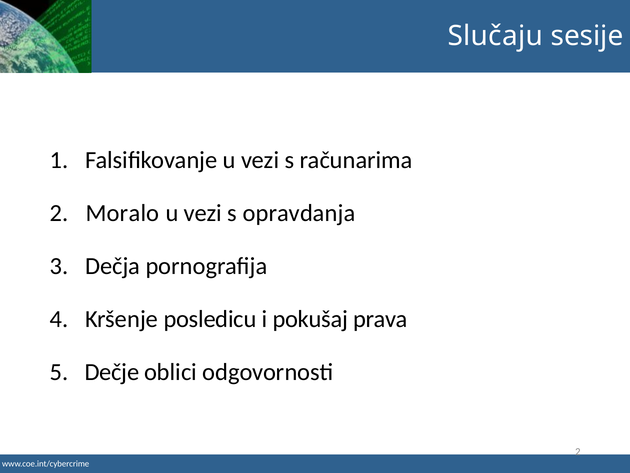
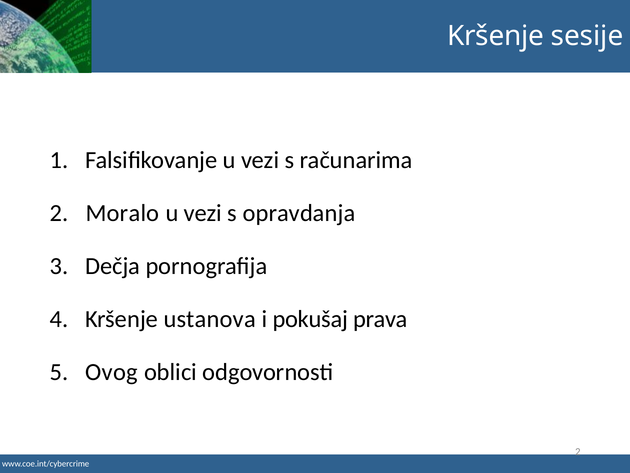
Slučaju: Slučaju -> Kršenje (496, 36)
posledicu: posledicu -> ustanova (210, 319)
Dečje: Dečje -> Ovog (112, 372)
